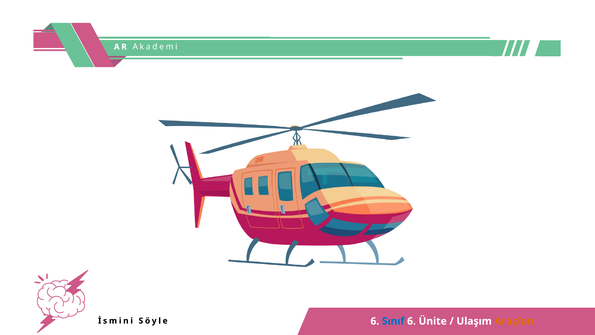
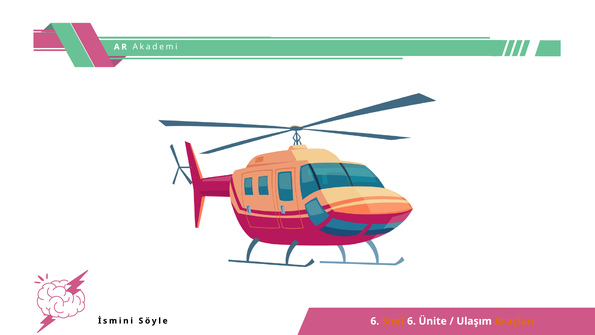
Sınıf colour: blue -> orange (393, 321)
